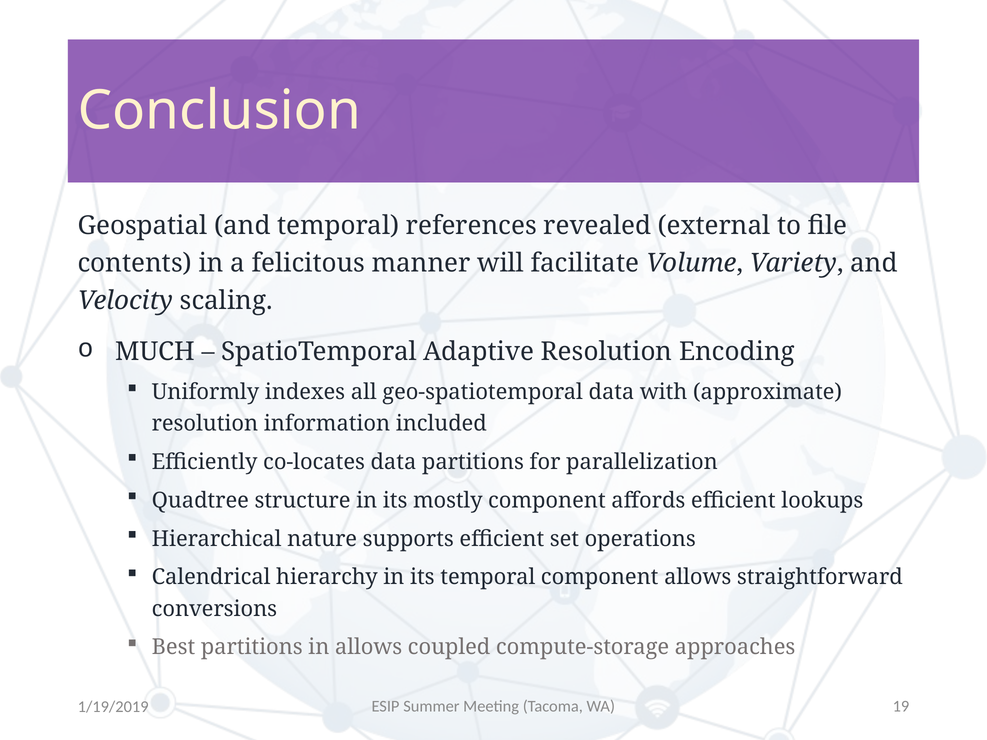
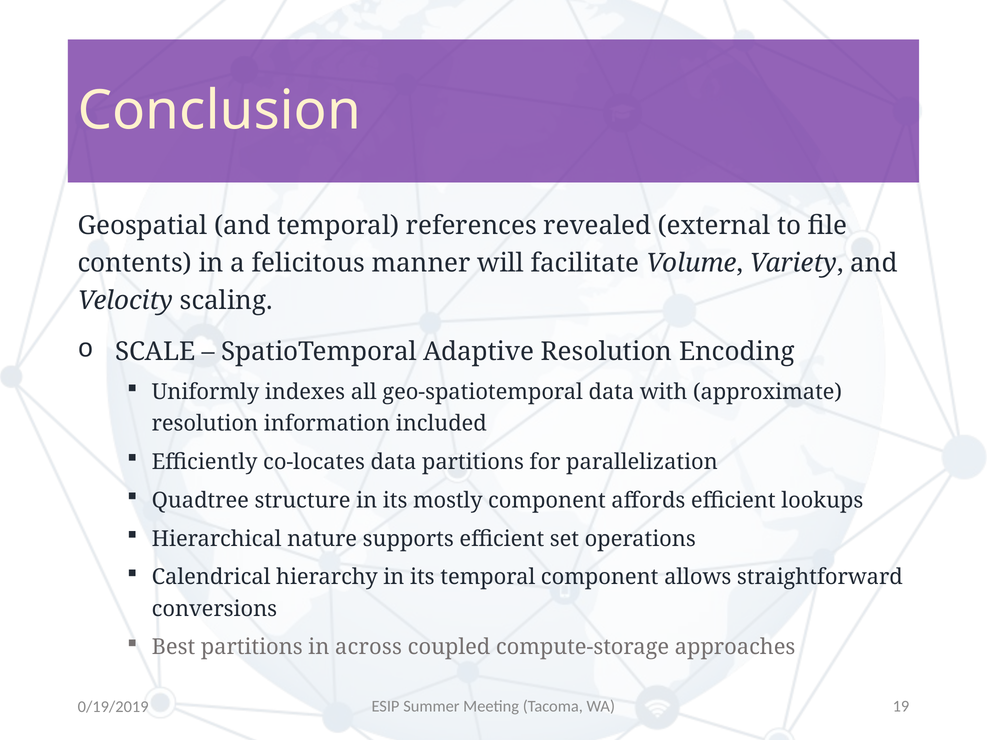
MUCH: MUCH -> SCALE (155, 352)
in allows: allows -> across (368, 647)
1/19/2019: 1/19/2019 -> 0/19/2019 (113, 707)
